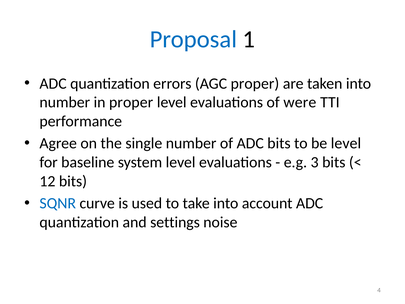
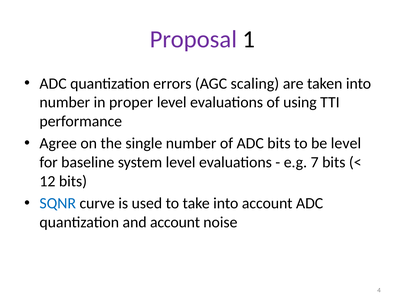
Proposal colour: blue -> purple (193, 39)
AGC proper: proper -> scaling (255, 83)
were: were -> using (300, 102)
3: 3 -> 7 (315, 162)
and settings: settings -> account (175, 222)
